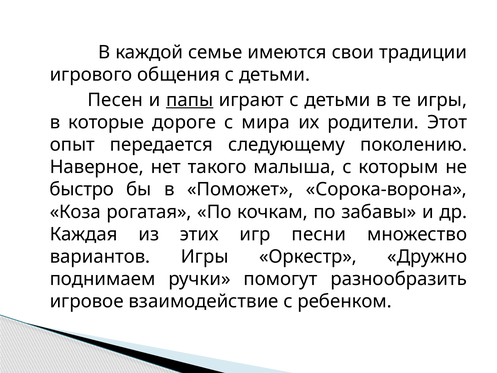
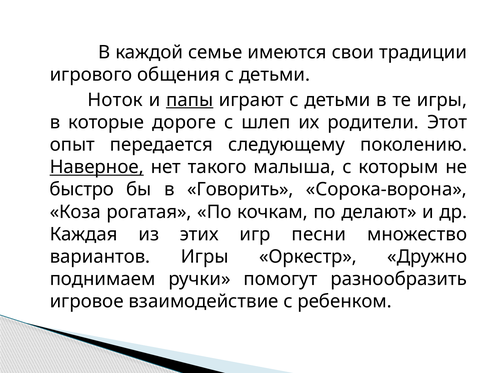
Песен: Песен -> Ноток (115, 100)
мира: мира -> шлеп (266, 122)
Наверное underline: none -> present (97, 167)
Поможет: Поможет -> Говорить (240, 189)
забавы: забавы -> делают (379, 212)
